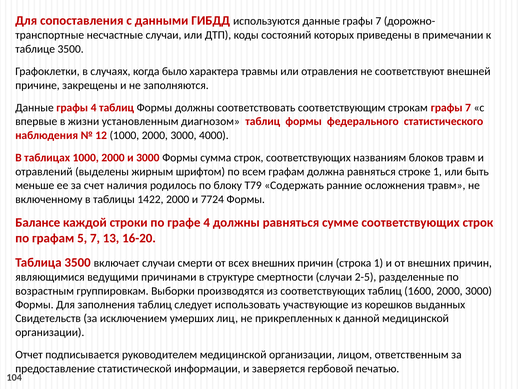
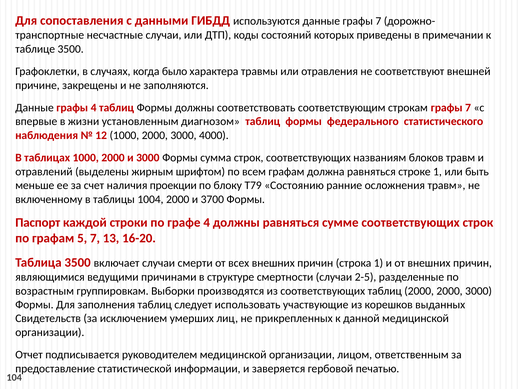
родилось: родилось -> проекции (173, 185)
Содержать: Содержать -> Состоянию (294, 185)
1422: 1422 -> 1004 (150, 199)
7724: 7724 -> 3700 (212, 199)
Балансе: Балансе -> Паспорт (38, 222)
таблиц 1600: 1600 -> 2000 (419, 291)
